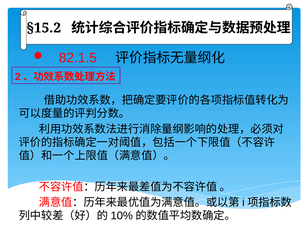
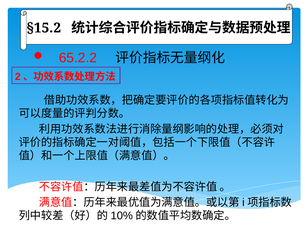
82.1.5: 82.1.5 -> 65.2.2 (78, 58)
